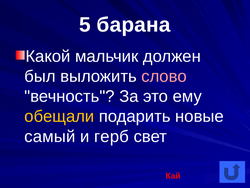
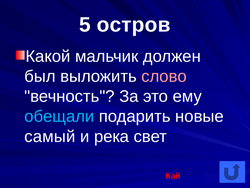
барана: барана -> остров (134, 25)
обещали colour: yellow -> light blue (59, 116)
герб: герб -> река (112, 136)
